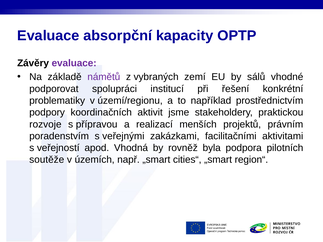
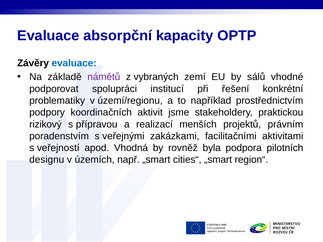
evaluace colour: purple -> blue (74, 63)
rozvoje: rozvoje -> rizikový (45, 124)
soutěže: soutěže -> designu (47, 160)
